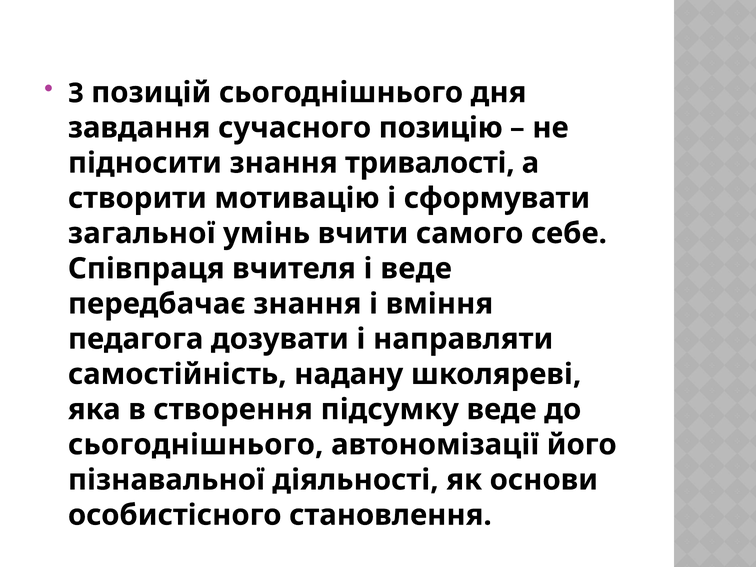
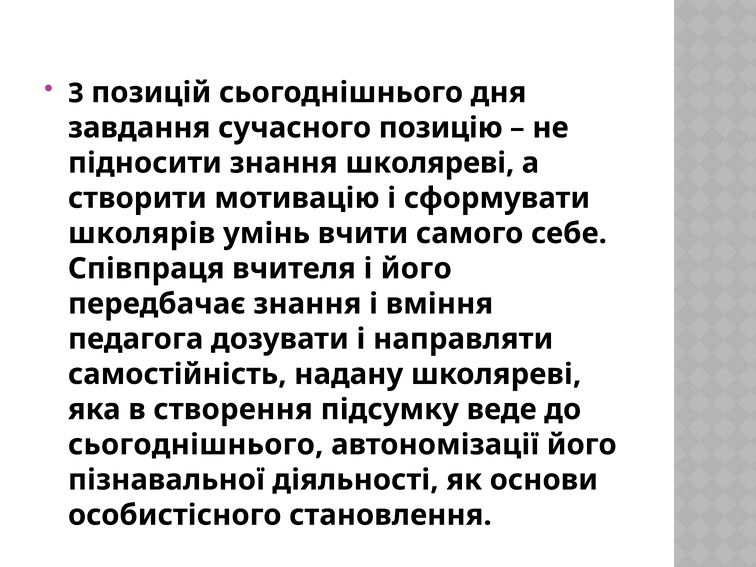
знання тривалості: тривалості -> школяреві (430, 163)
загальної: загальної -> школярів (142, 233)
і веде: веде -> його (416, 269)
